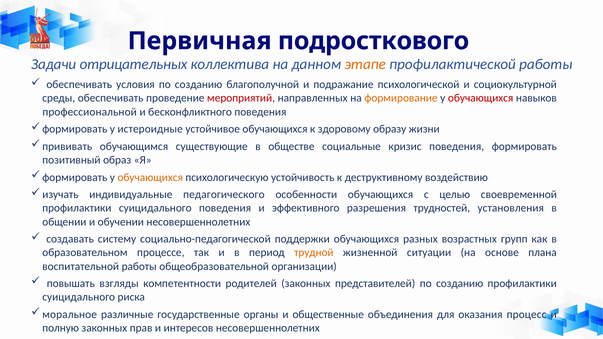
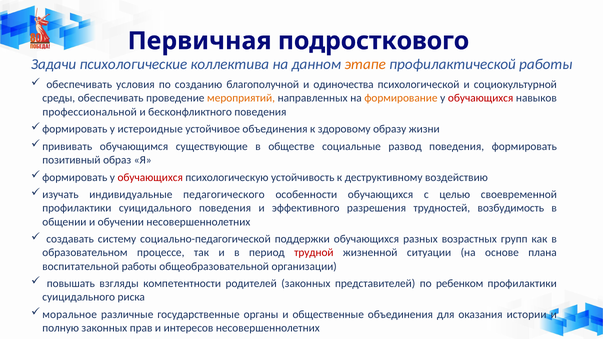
отрицательных: отрицательных -> психологические (133, 64)
подражание: подражание -> одиночества (344, 85)
мероприятий colour: red -> orange (241, 98)
устойчивое обучающихся: обучающихся -> объединения (275, 129)
кризис: кризис -> развод (405, 147)
обучающихся colour: orange -> red (150, 177)
установления: установления -> возбудимость (511, 208)
трудной colour: orange -> red (314, 253)
представителей по созданию: созданию -> ребенком (460, 284)
процесс: процесс -> истории (527, 315)
